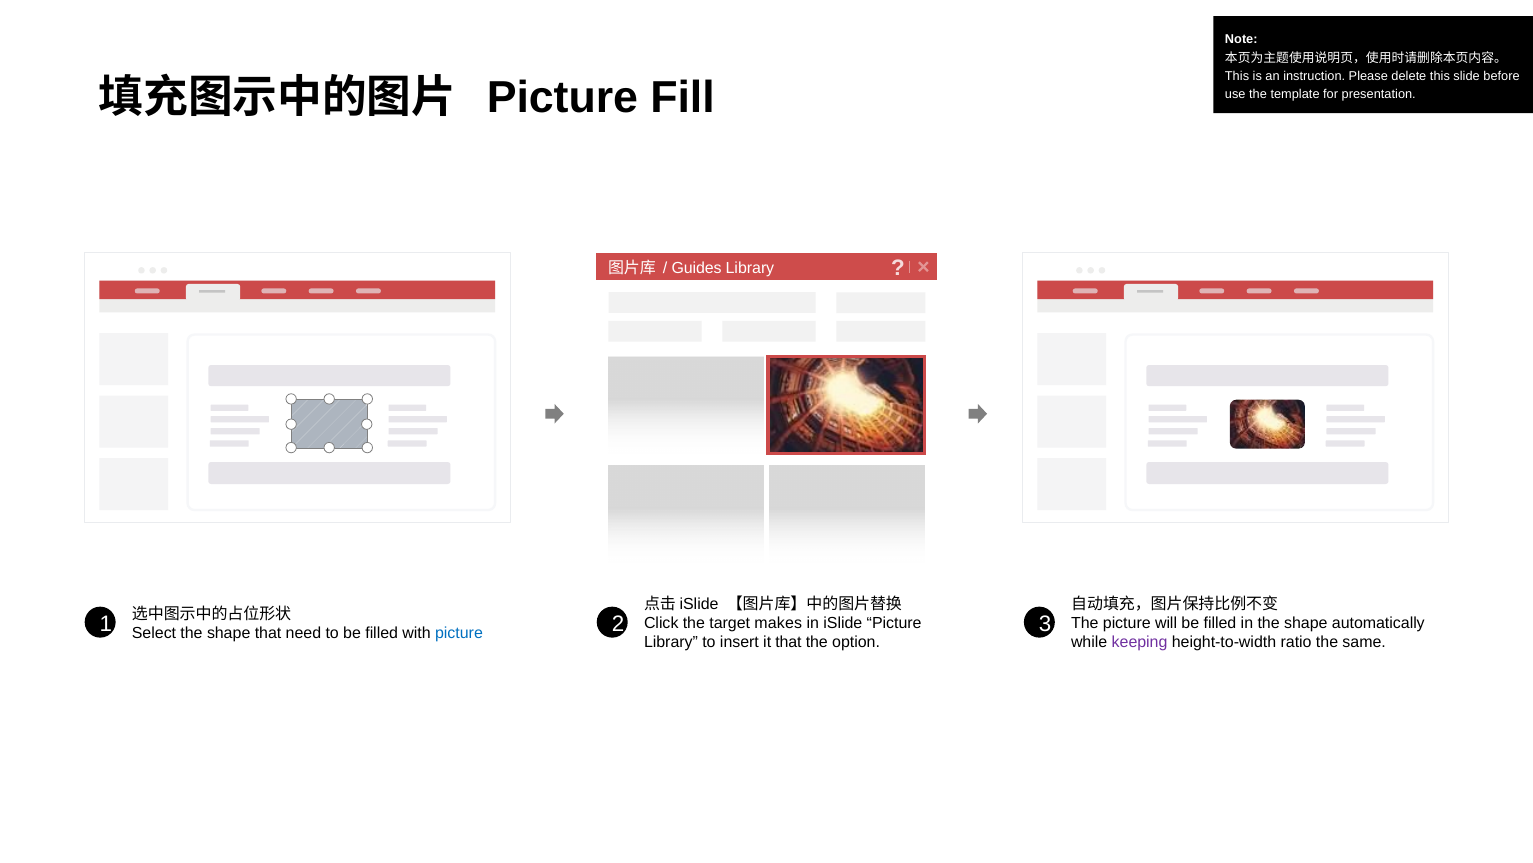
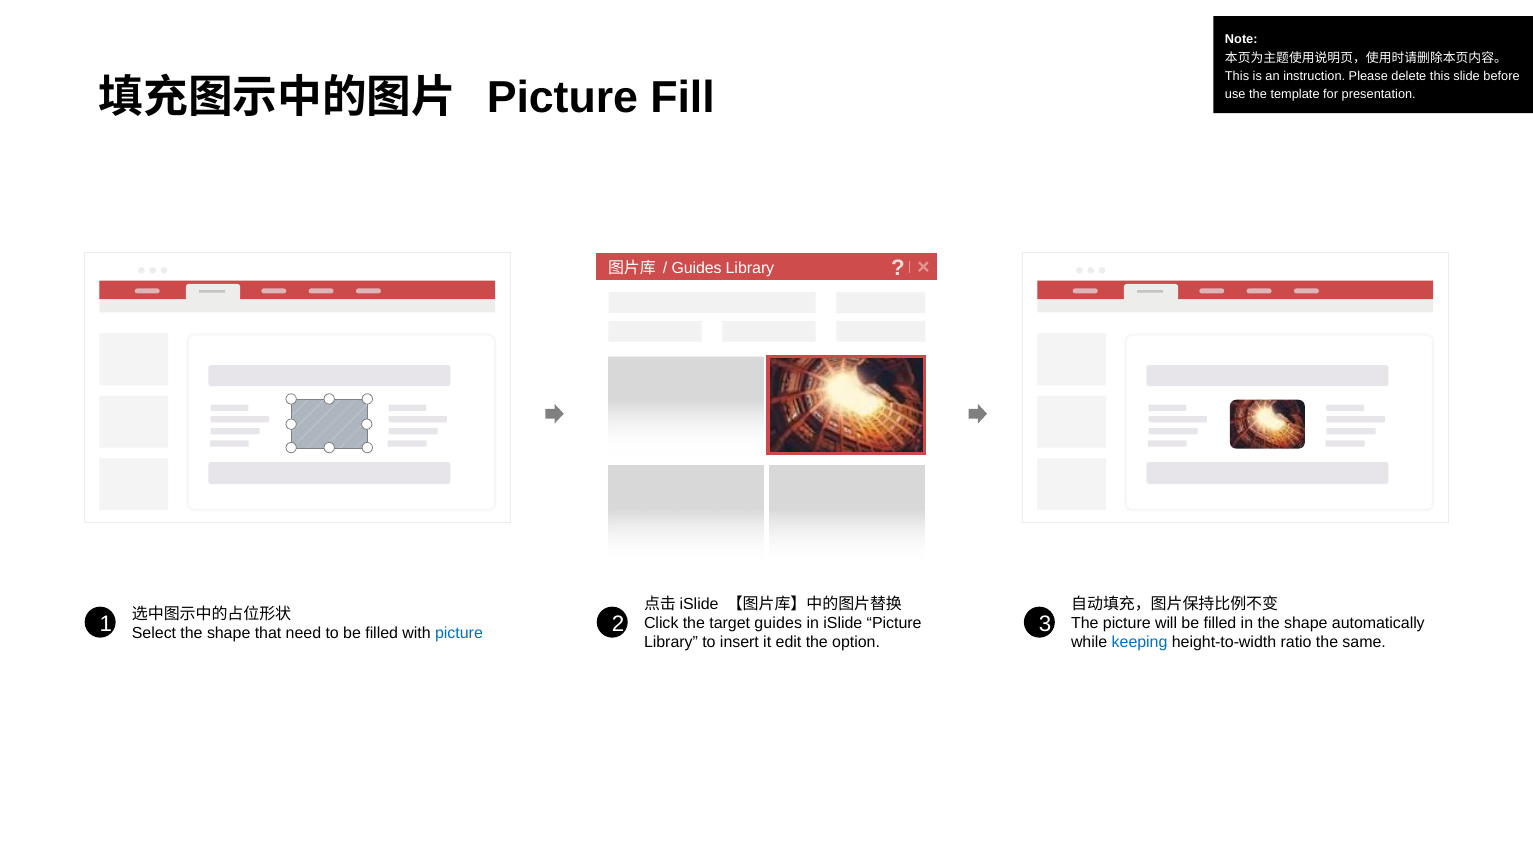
target makes: makes -> guides (778, 623)
it that: that -> edit (788, 642)
keeping colour: purple -> blue (1140, 642)
